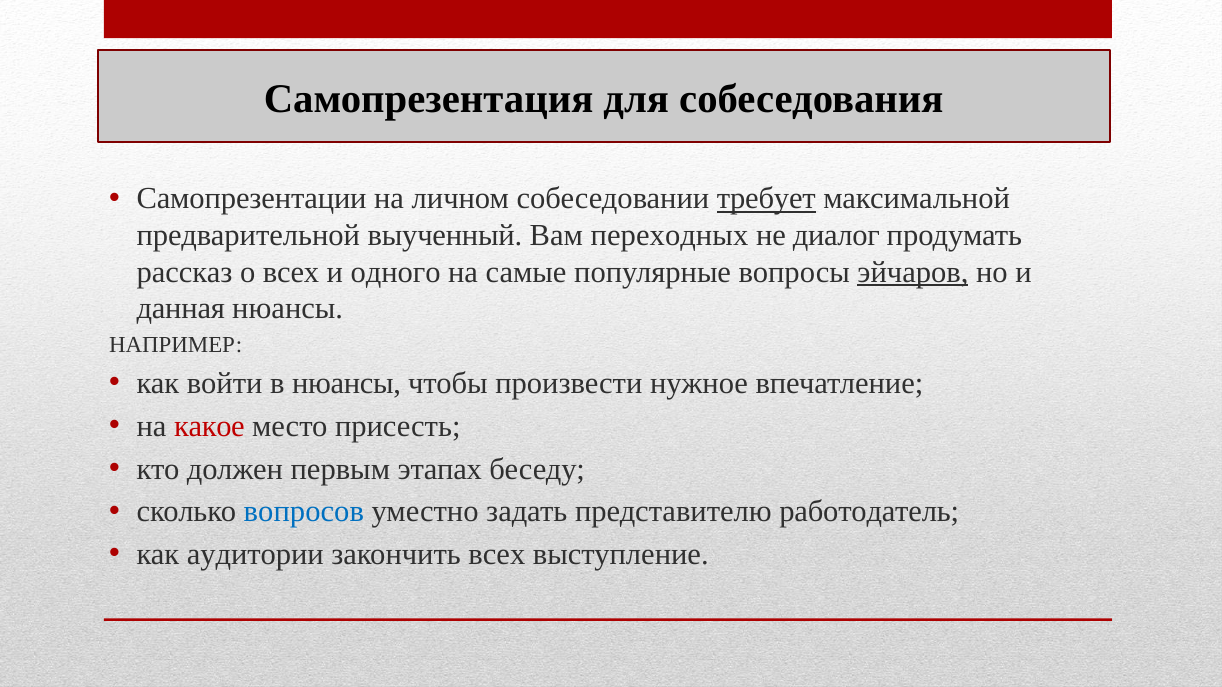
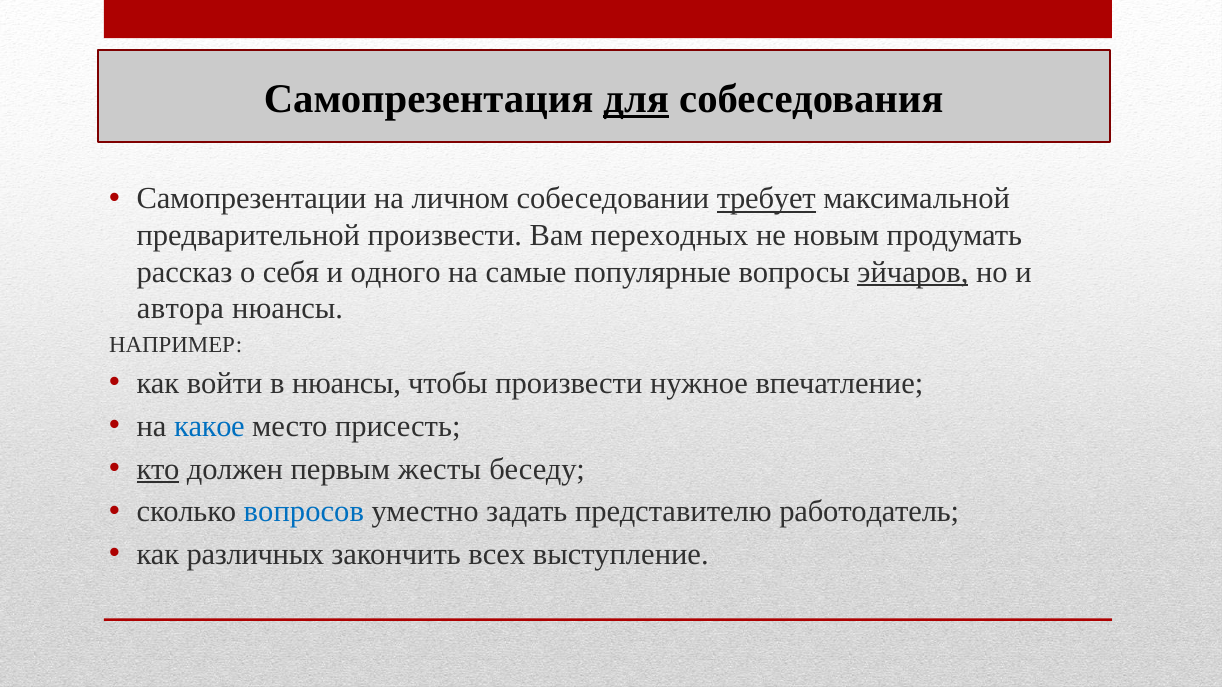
для underline: none -> present (636, 99)
предварительной выученный: выученный -> произвести (445, 236)
диалог: диалог -> новым (836, 236)
о всех: всех -> себя (291, 272)
данная: данная -> автора (180, 309)
какое colour: red -> blue (209, 426)
кто underline: none -> present (158, 469)
этапах: этапах -> жесты (440, 469)
аудитории: аудитории -> различных (255, 555)
